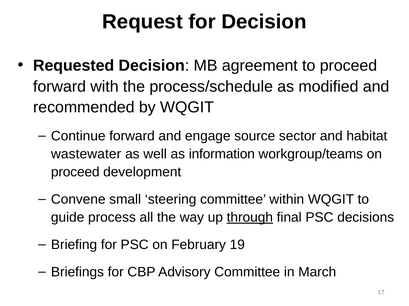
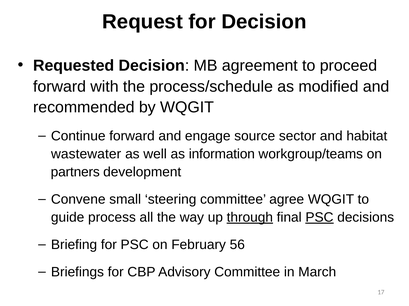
proceed: proceed -> partners (75, 172)
within: within -> agree (287, 200)
PSC underline: none -> present (319, 218)
19: 19 -> 56 (237, 245)
